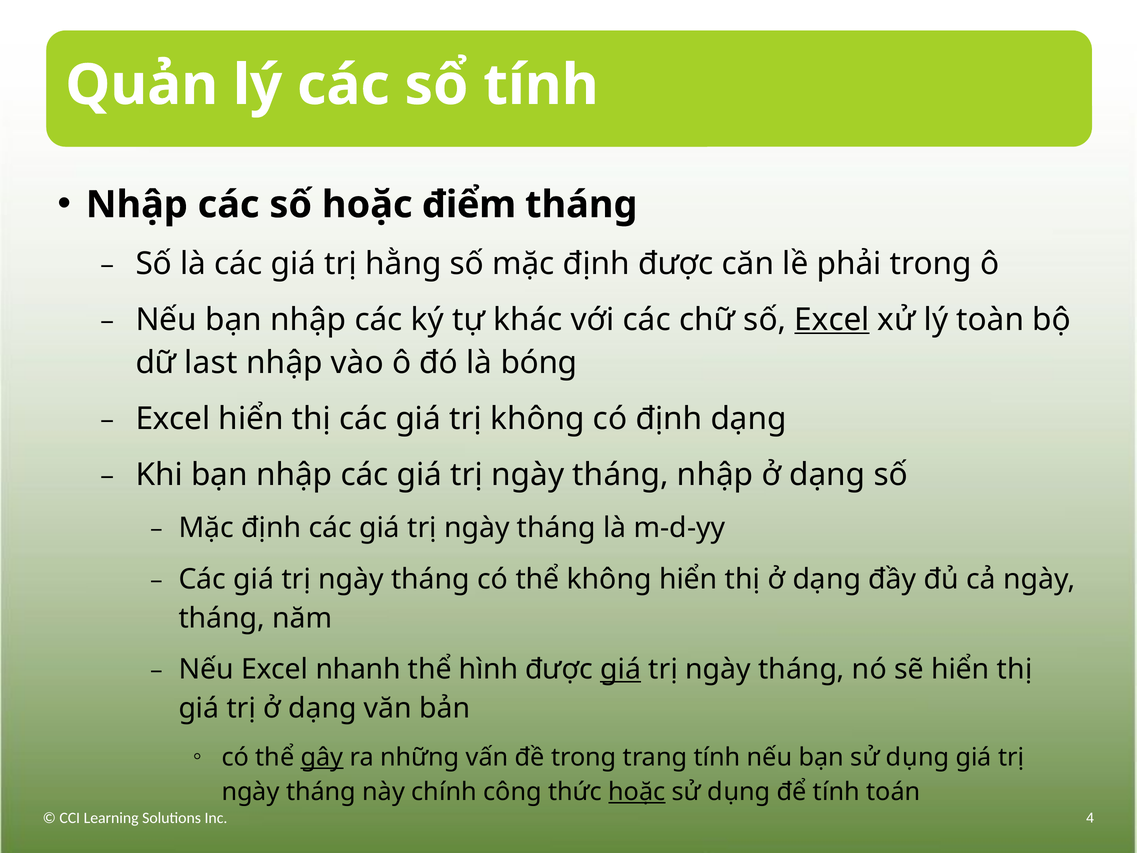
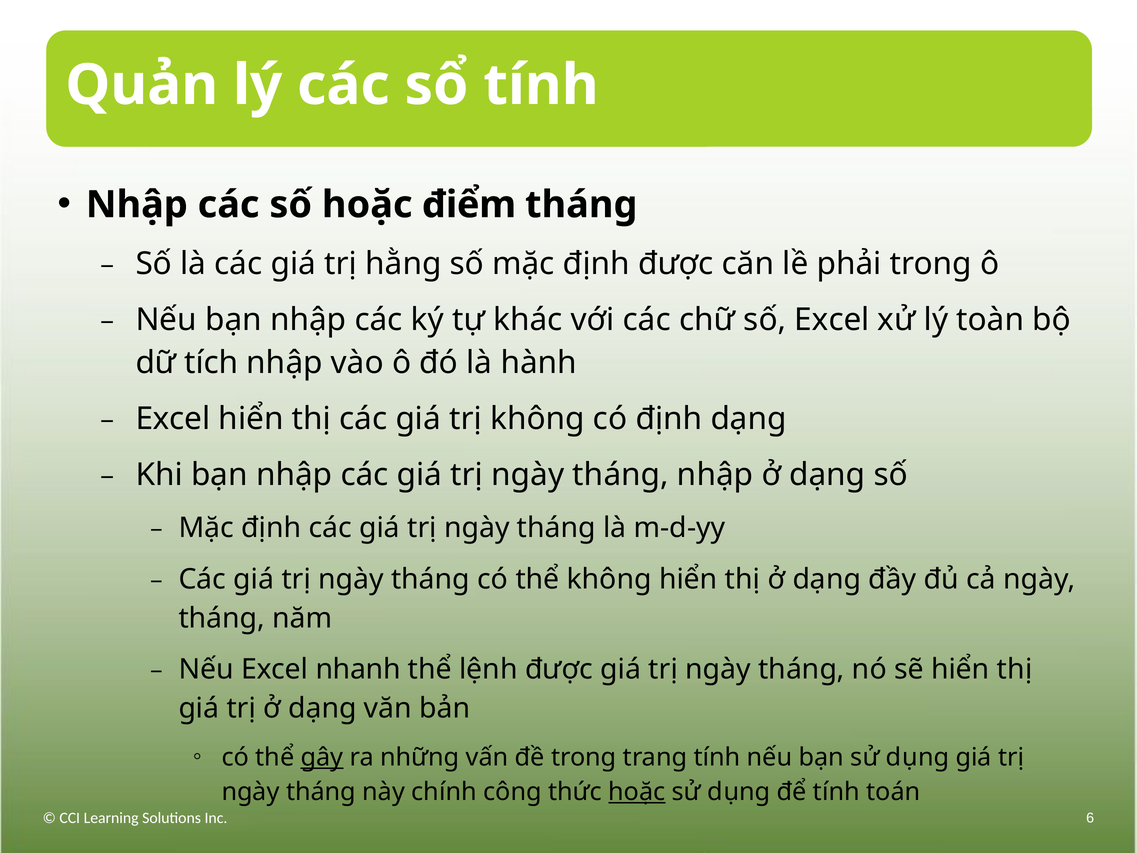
Excel underline: present -> none (832, 320)
last: last -> tích (211, 363)
bóng: bóng -> hành (539, 363)
hình: hình -> lệnh (488, 669)
giá underline: present -> none (621, 669)
4: 4 -> 6 (1090, 818)
